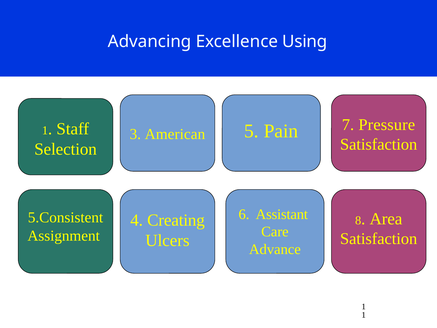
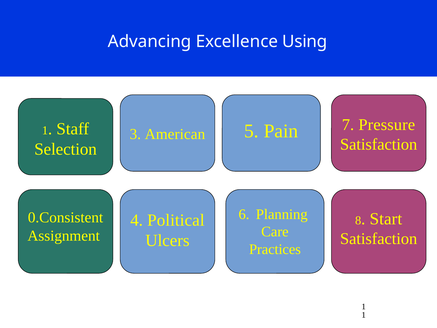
Assistant: Assistant -> Planning (282, 214)
5.Consistent: 5.Consistent -> 0.Consistent (66, 217)
Creating: Creating -> Political (176, 220)
Area: Area -> Start (386, 219)
Advance: Advance -> Practices (275, 249)
